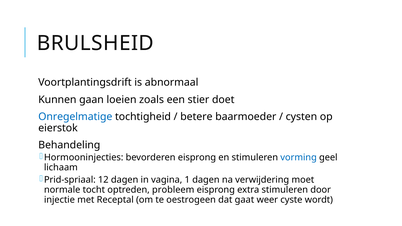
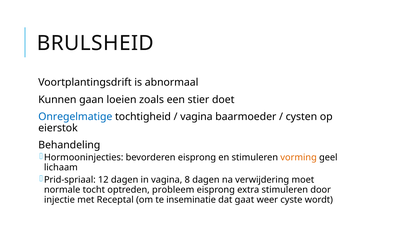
betere: betere -> vagina (196, 117)
vorming colour: blue -> orange (299, 158)
1: 1 -> 8 (187, 180)
oestrogeen: oestrogeen -> inseminatie (191, 200)
